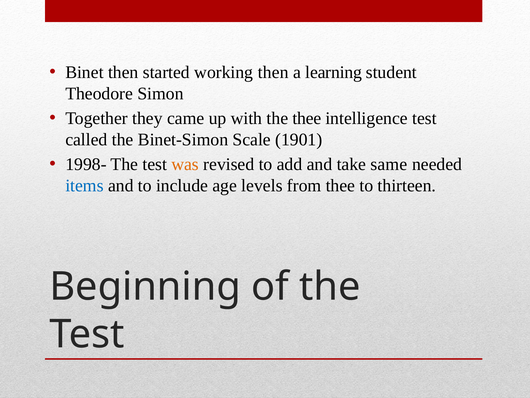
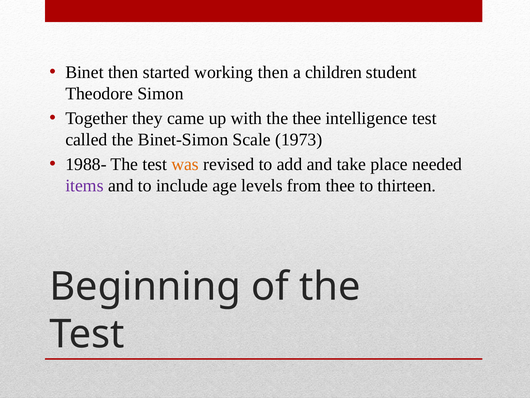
learning: learning -> children (334, 72)
1901: 1901 -> 1973 (299, 139)
1998-: 1998- -> 1988- (86, 164)
same: same -> place (389, 164)
items colour: blue -> purple (84, 185)
